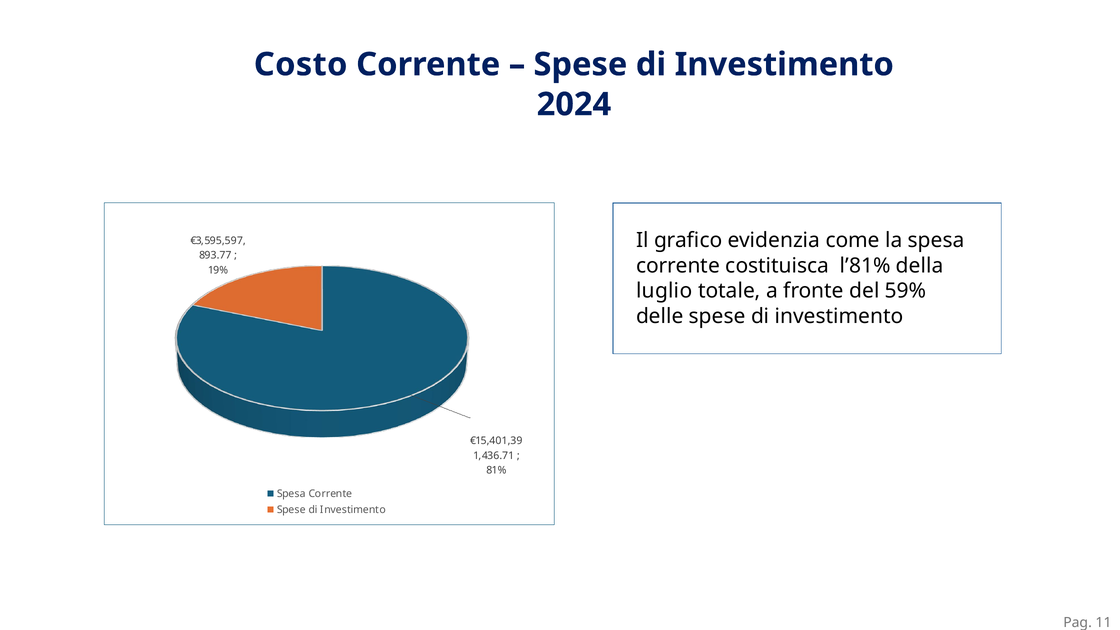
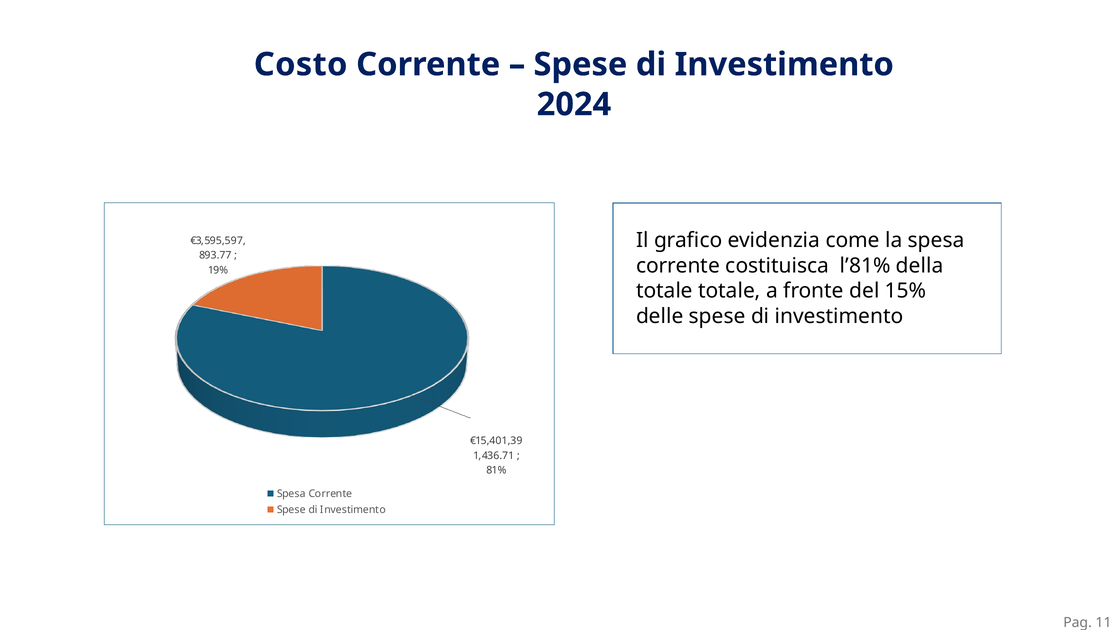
luglio: luglio -> totale (664, 291)
59%: 59% -> 15% (906, 291)
